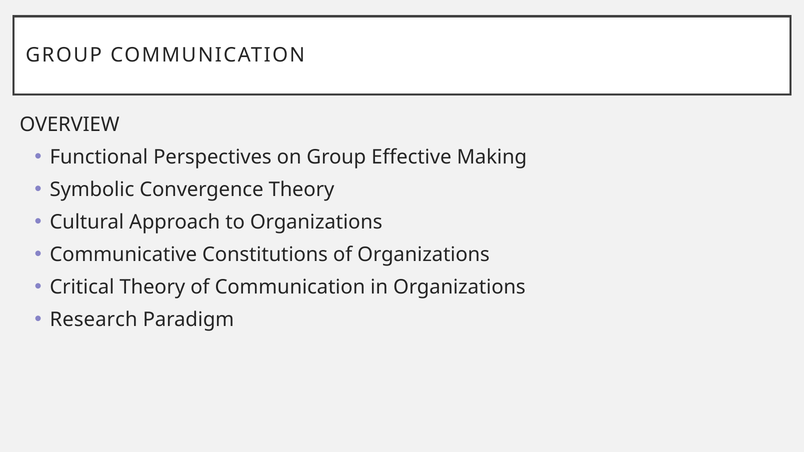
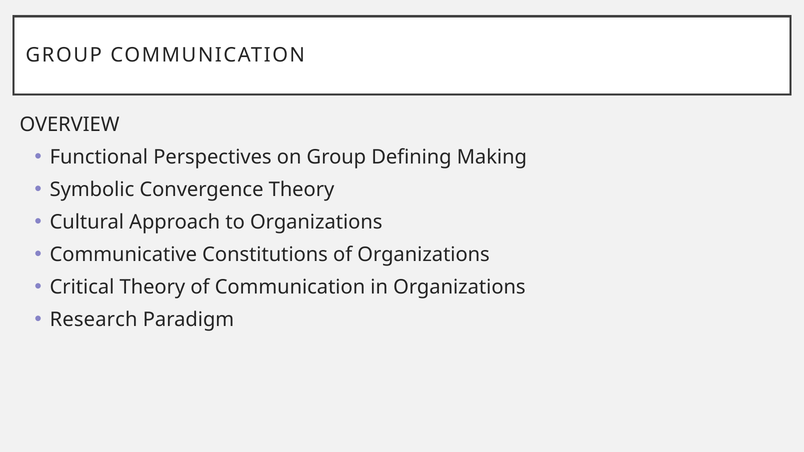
Effective: Effective -> Defining (411, 157)
